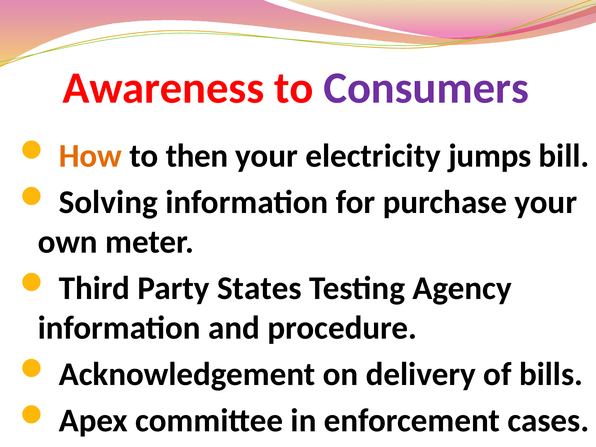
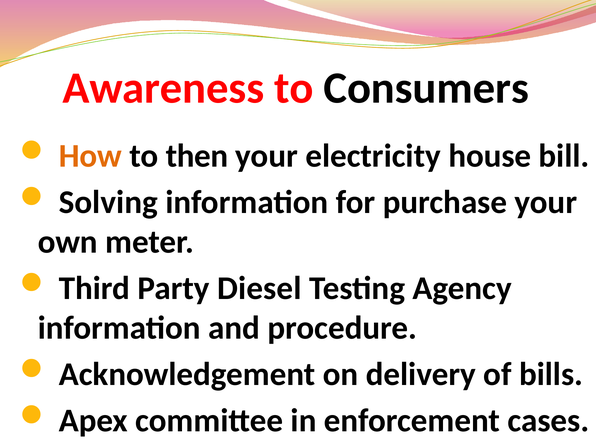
Consumers colour: purple -> black (426, 88)
jumps: jumps -> house (490, 156)
States: States -> Diesel (259, 288)
